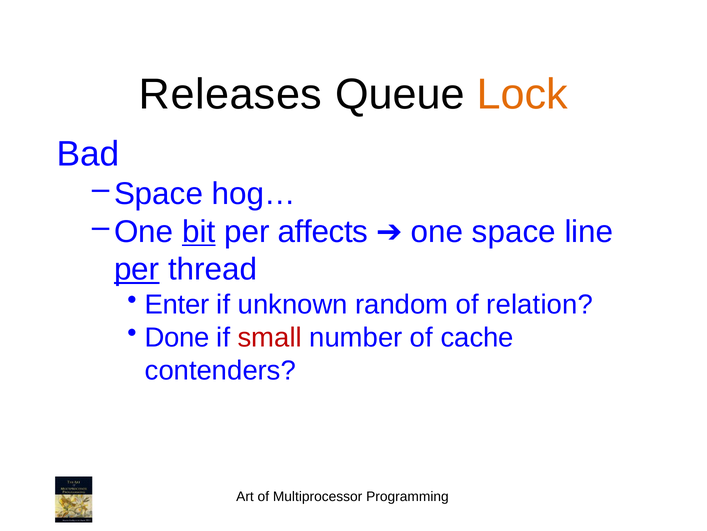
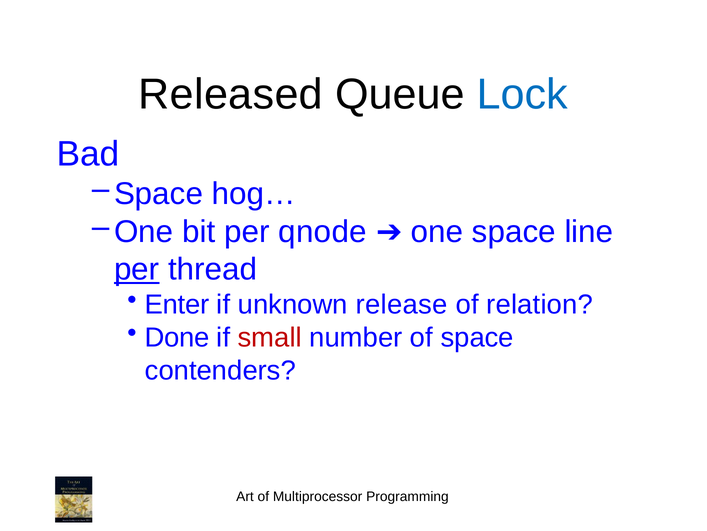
Releases: Releases -> Released (231, 94)
Lock colour: orange -> blue (522, 94)
bit underline: present -> none (199, 231)
affects: affects -> qnode (323, 231)
random: random -> release (402, 304)
of cache: cache -> space (477, 337)
